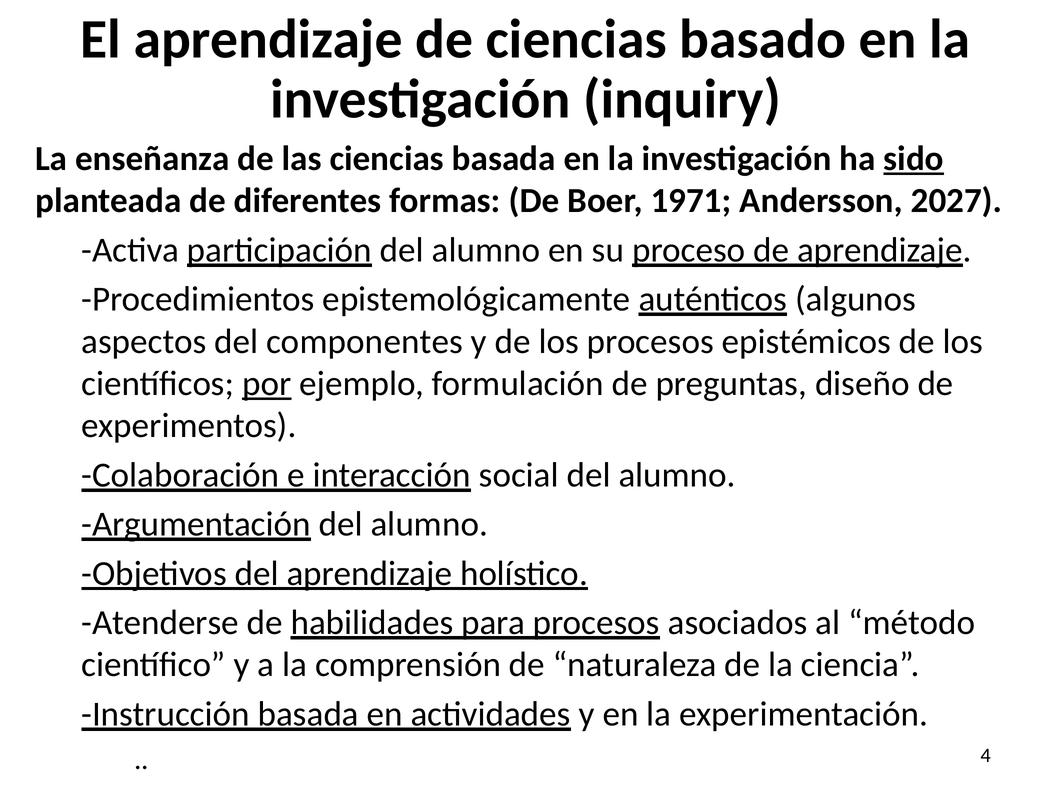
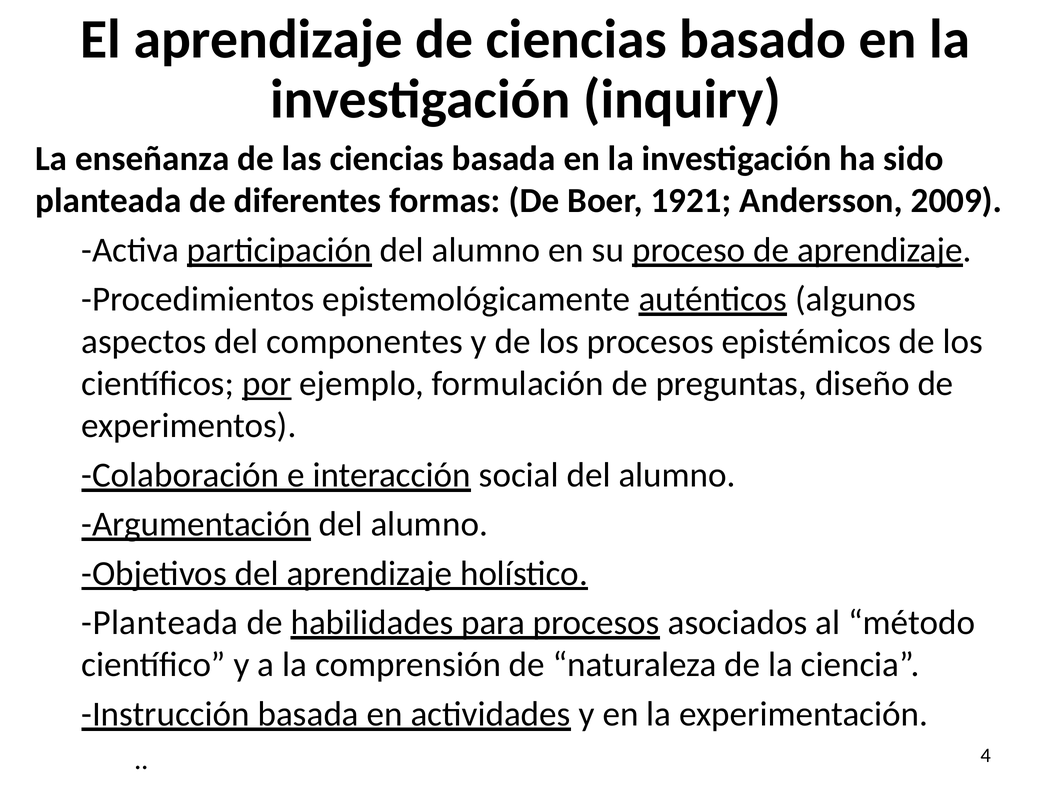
sido underline: present -> none (914, 159)
1971: 1971 -> 1921 (691, 201)
2027: 2027 -> 2009 (956, 201)
Atenderse: Atenderse -> Planteada (160, 622)
